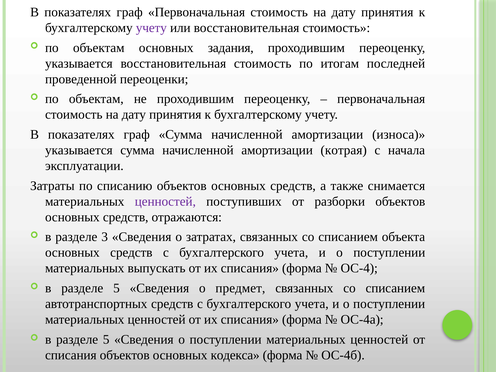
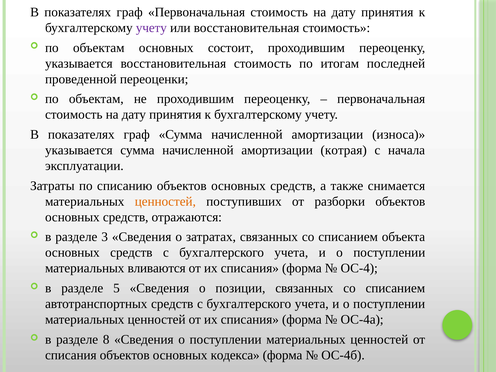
задания: задания -> состоит (231, 48)
ценностей colour: purple -> orange (165, 201)
выпускать: выпускать -> вливаются (157, 268)
предмет: предмет -> позиции (240, 288)
5: 5 -> 8 (106, 339)
